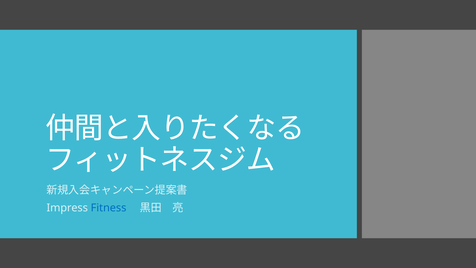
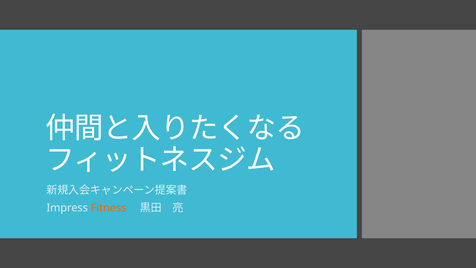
Fitness colour: blue -> orange (109, 208)
